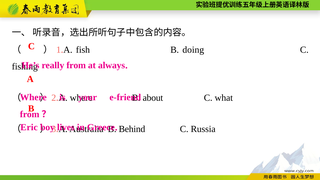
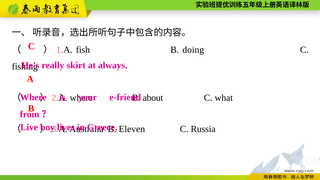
really from: from -> skirt (76, 65)
Eric: Eric -> Live (29, 127)
Behind: Behind -> Eleven (132, 129)
